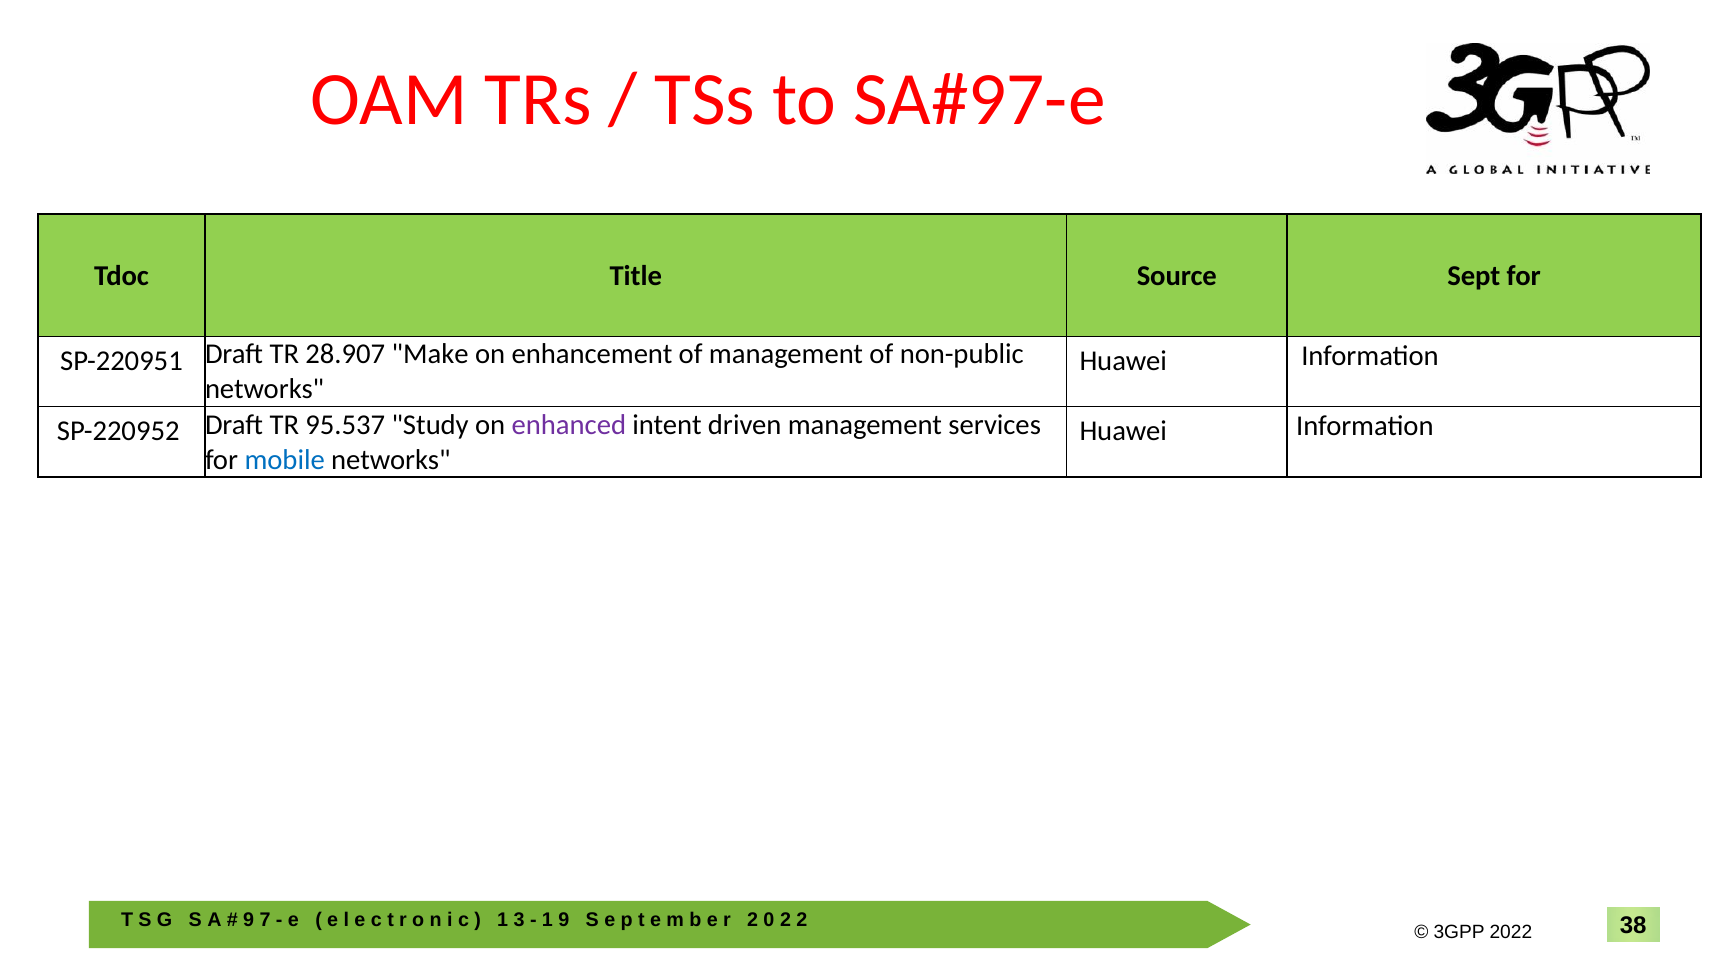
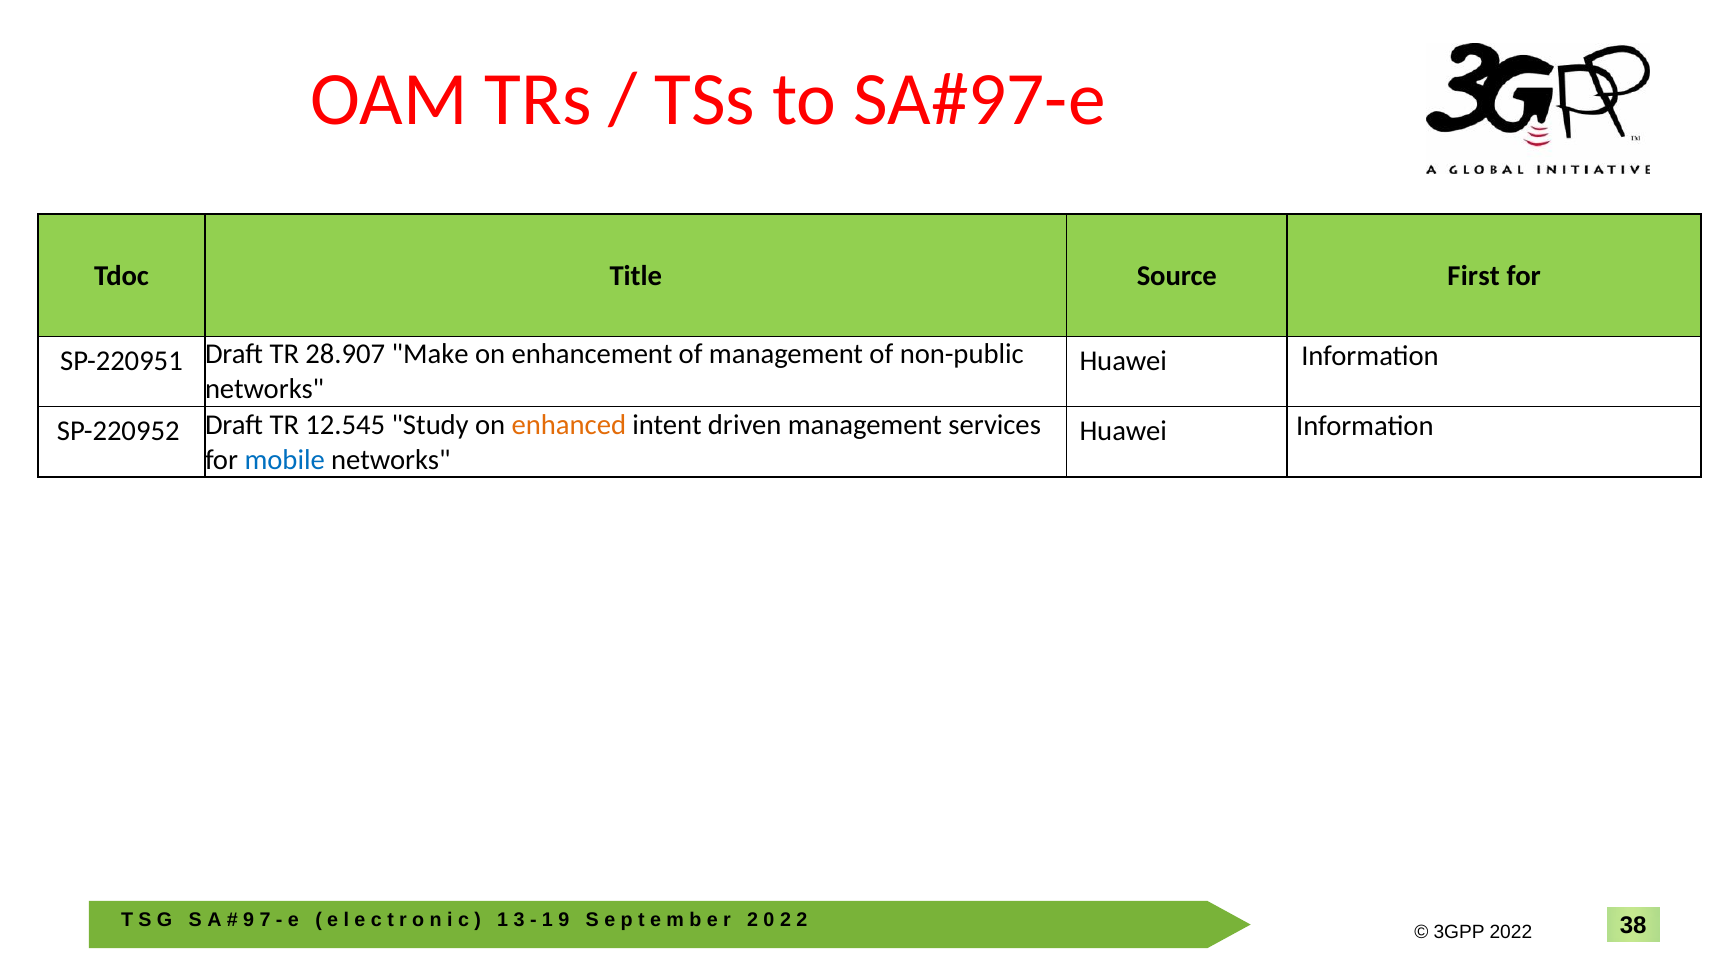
Sept: Sept -> First (1474, 275)
95.537: 95.537 -> 12.545 (345, 424)
enhanced colour: purple -> orange (569, 424)
